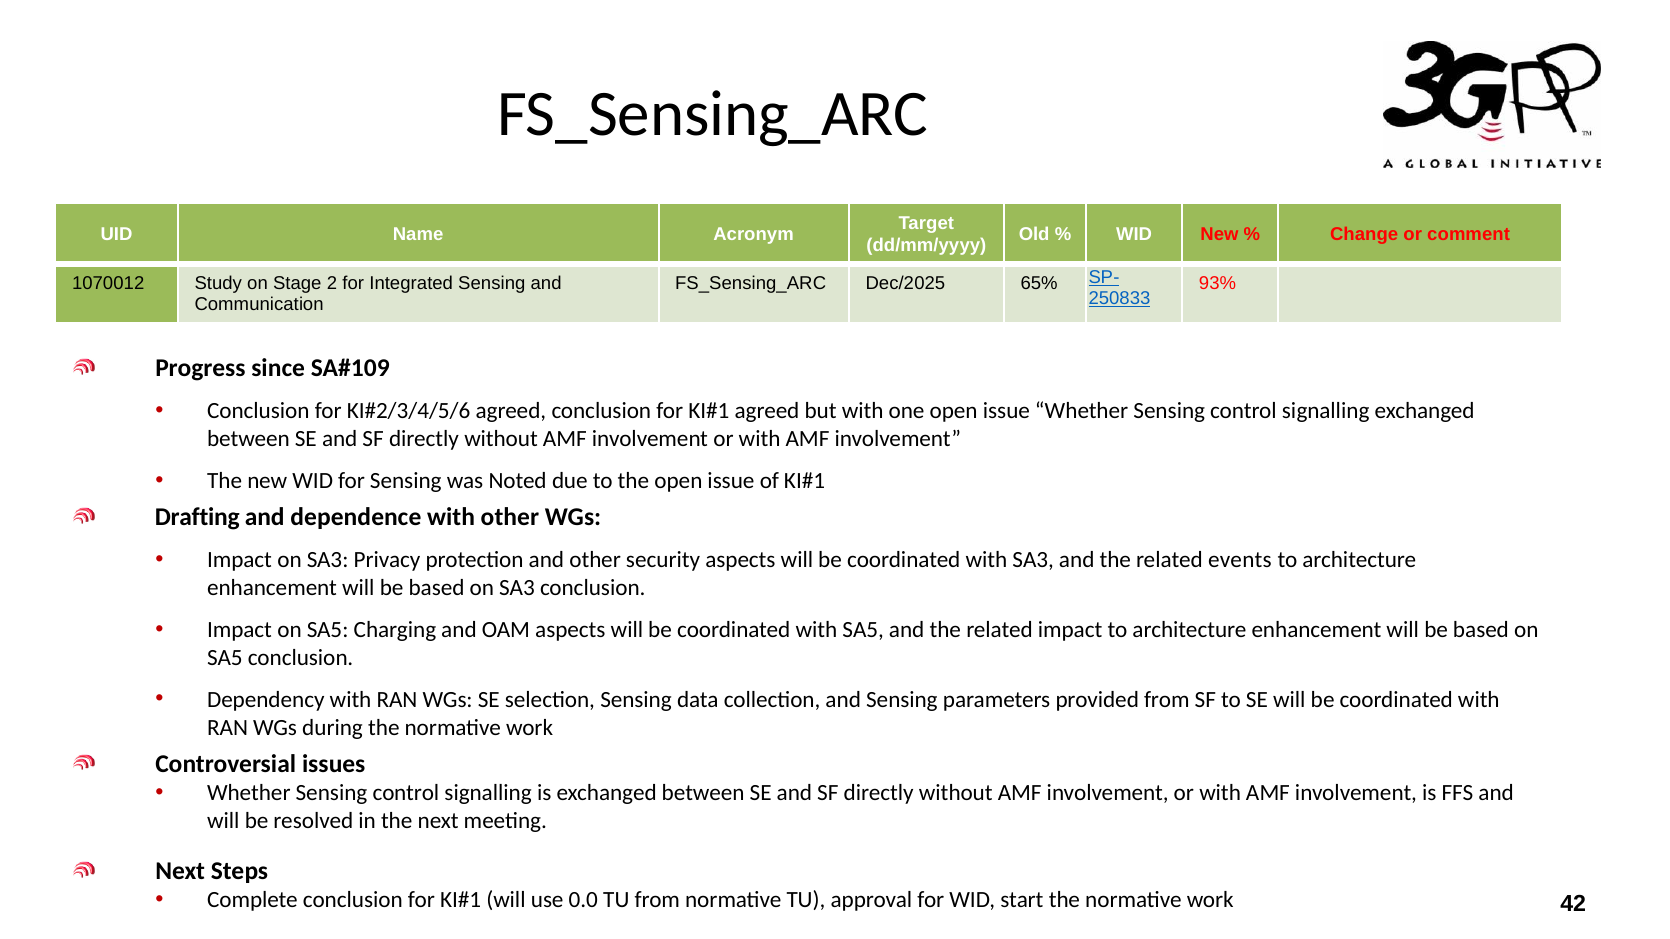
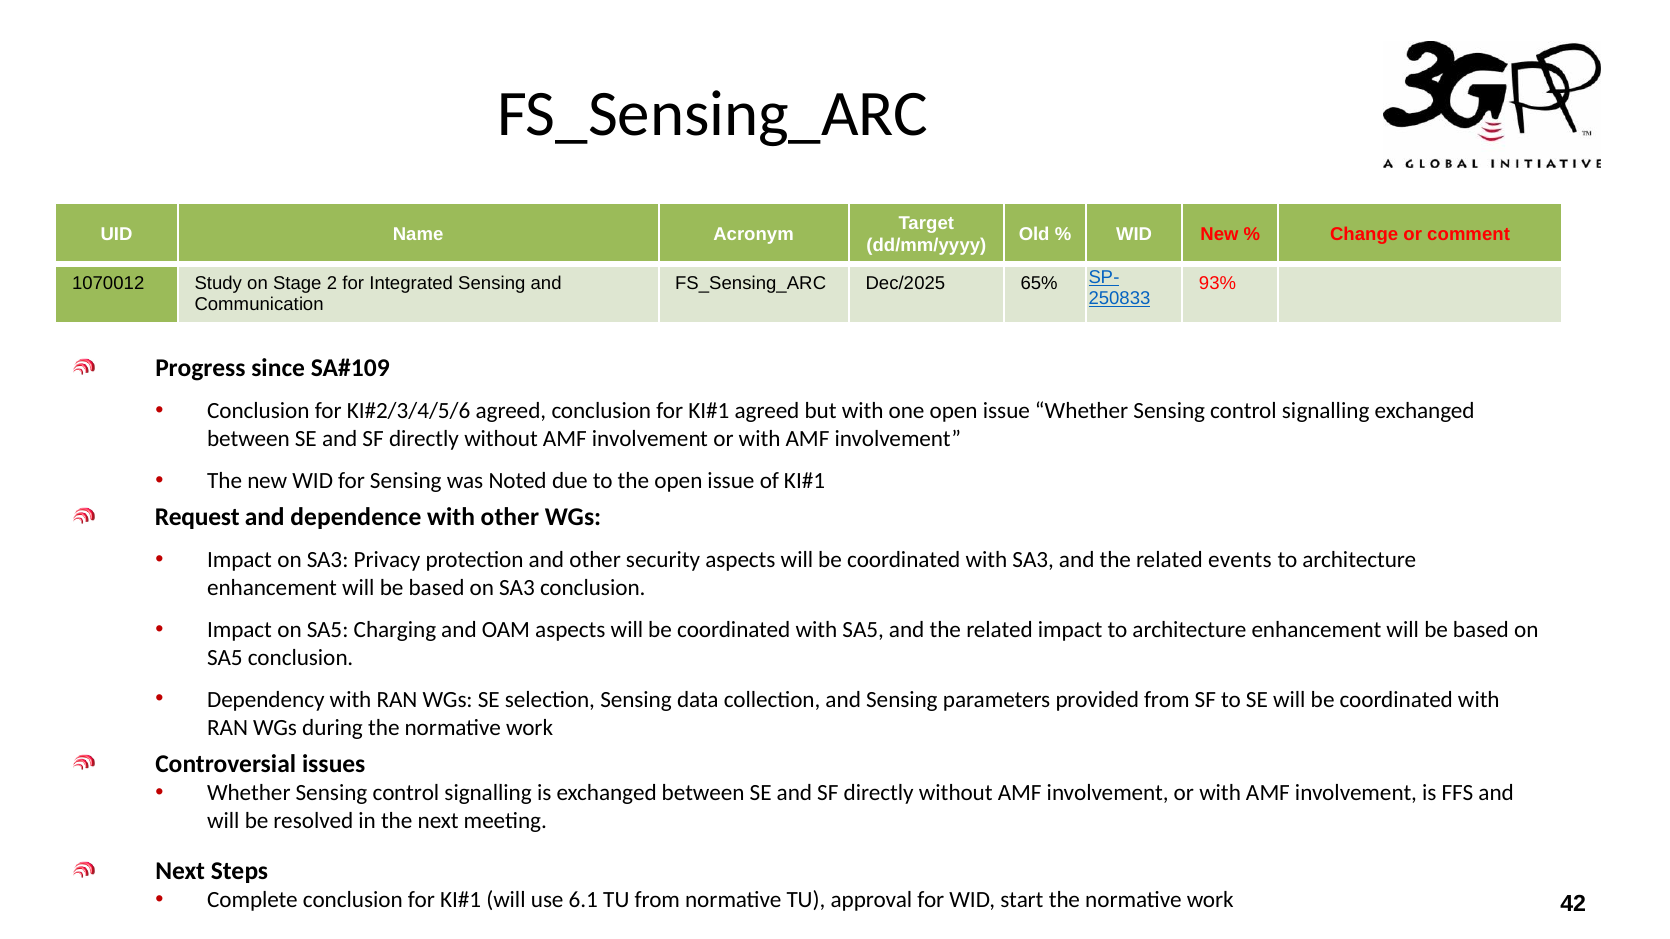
Drafting: Drafting -> Request (197, 517)
0.0: 0.0 -> 6.1 (583, 901)
